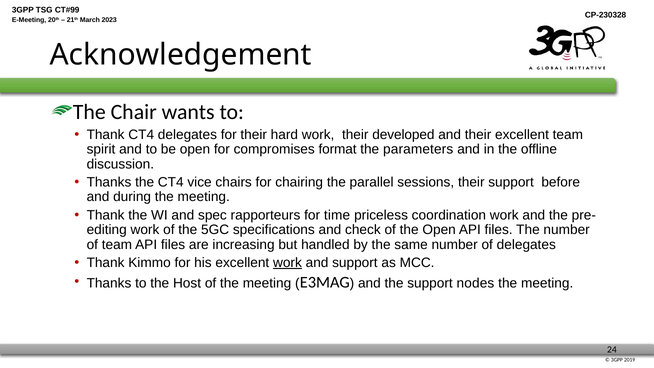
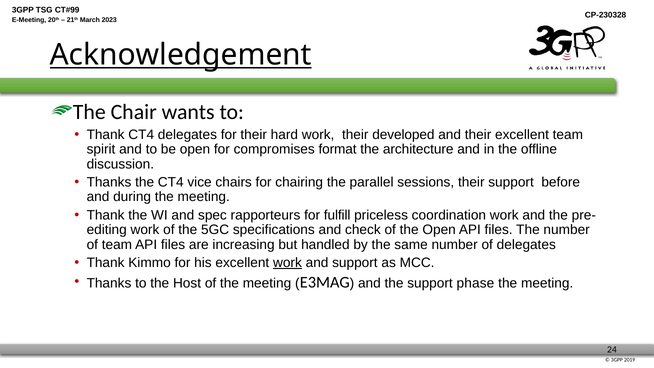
Acknowledgement underline: none -> present (181, 55)
parameters: parameters -> architecture (418, 149)
time: time -> fulfill (337, 215)
nodes: nodes -> phase (475, 283)
